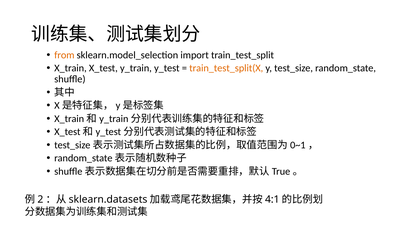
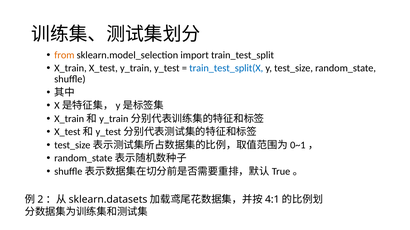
train_test_split(X colour: orange -> blue (226, 68)
